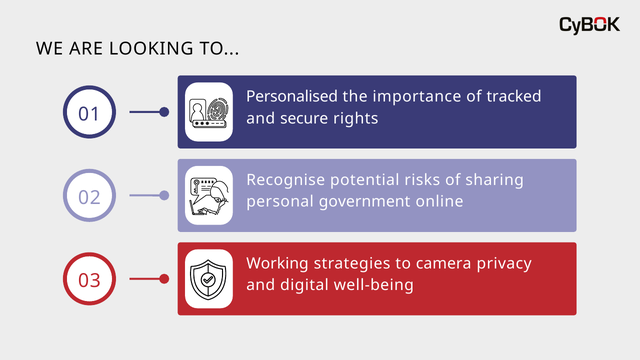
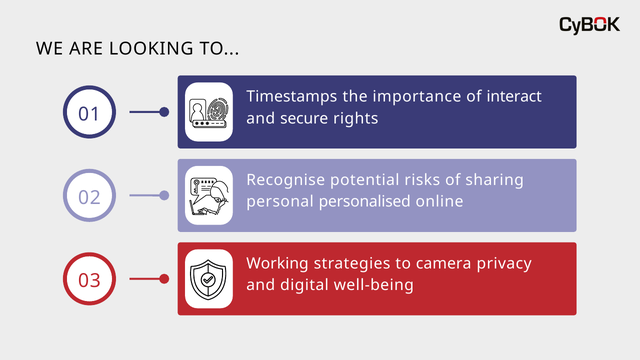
Personalised: Personalised -> Timestamps (292, 97)
tracked: tracked -> interact (514, 97)
government: government -> personalised (365, 202)
